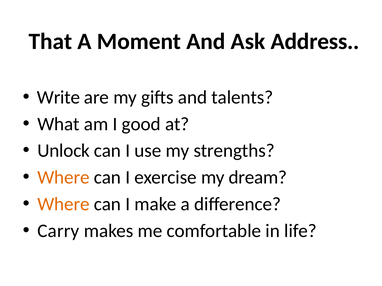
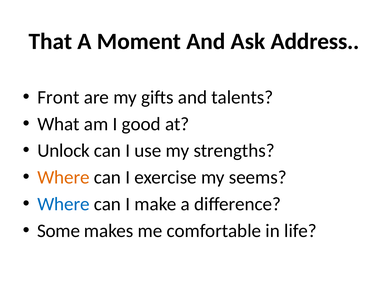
Write: Write -> Front (58, 97)
dream: dream -> seems (258, 178)
Where colour: orange -> blue (63, 204)
Carry: Carry -> Some (59, 231)
